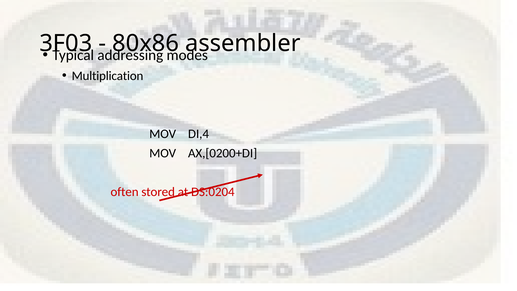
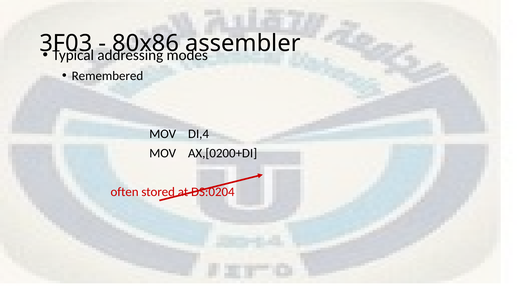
Multiplication: Multiplication -> Remembered (107, 76)
